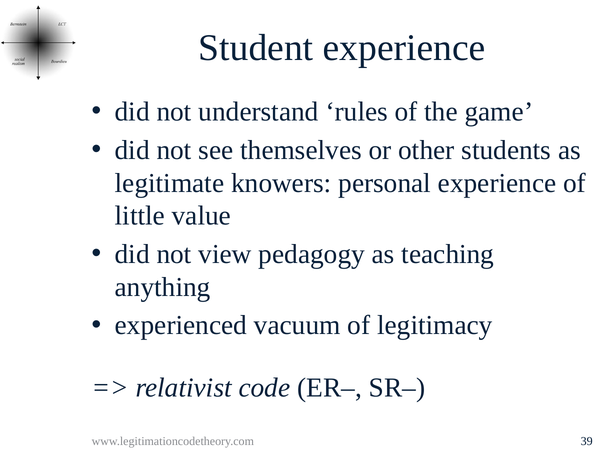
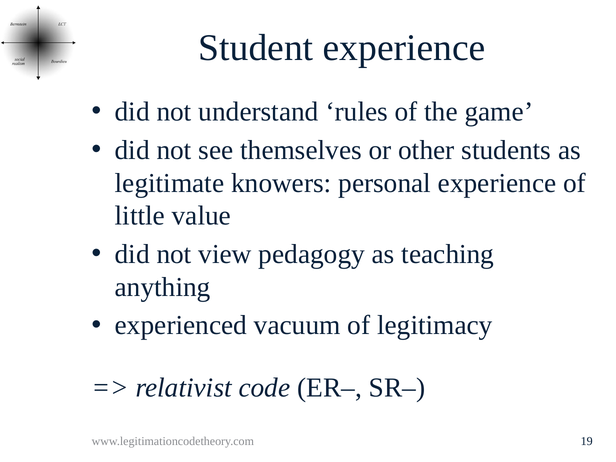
39: 39 -> 19 (587, 441)
